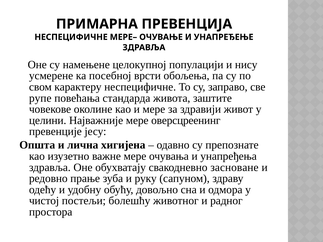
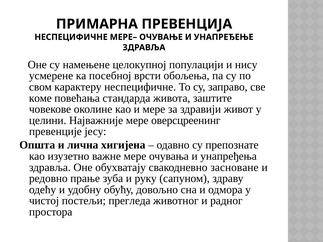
рупе: рупе -> коме (40, 98)
болешћу: болешћу -> прегледа (129, 201)
